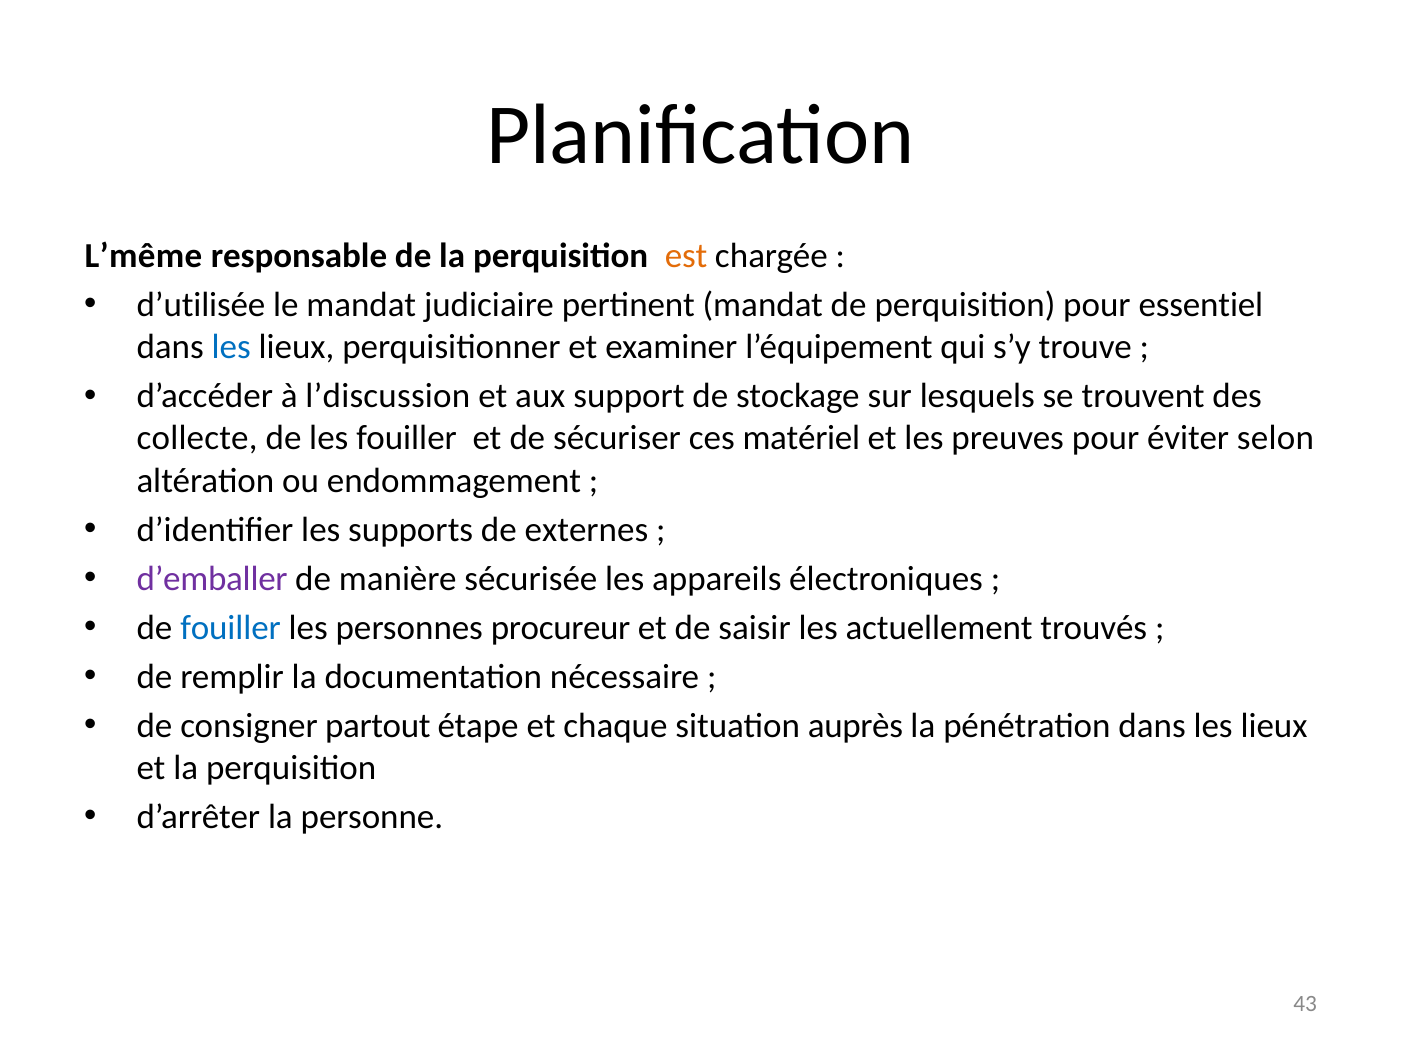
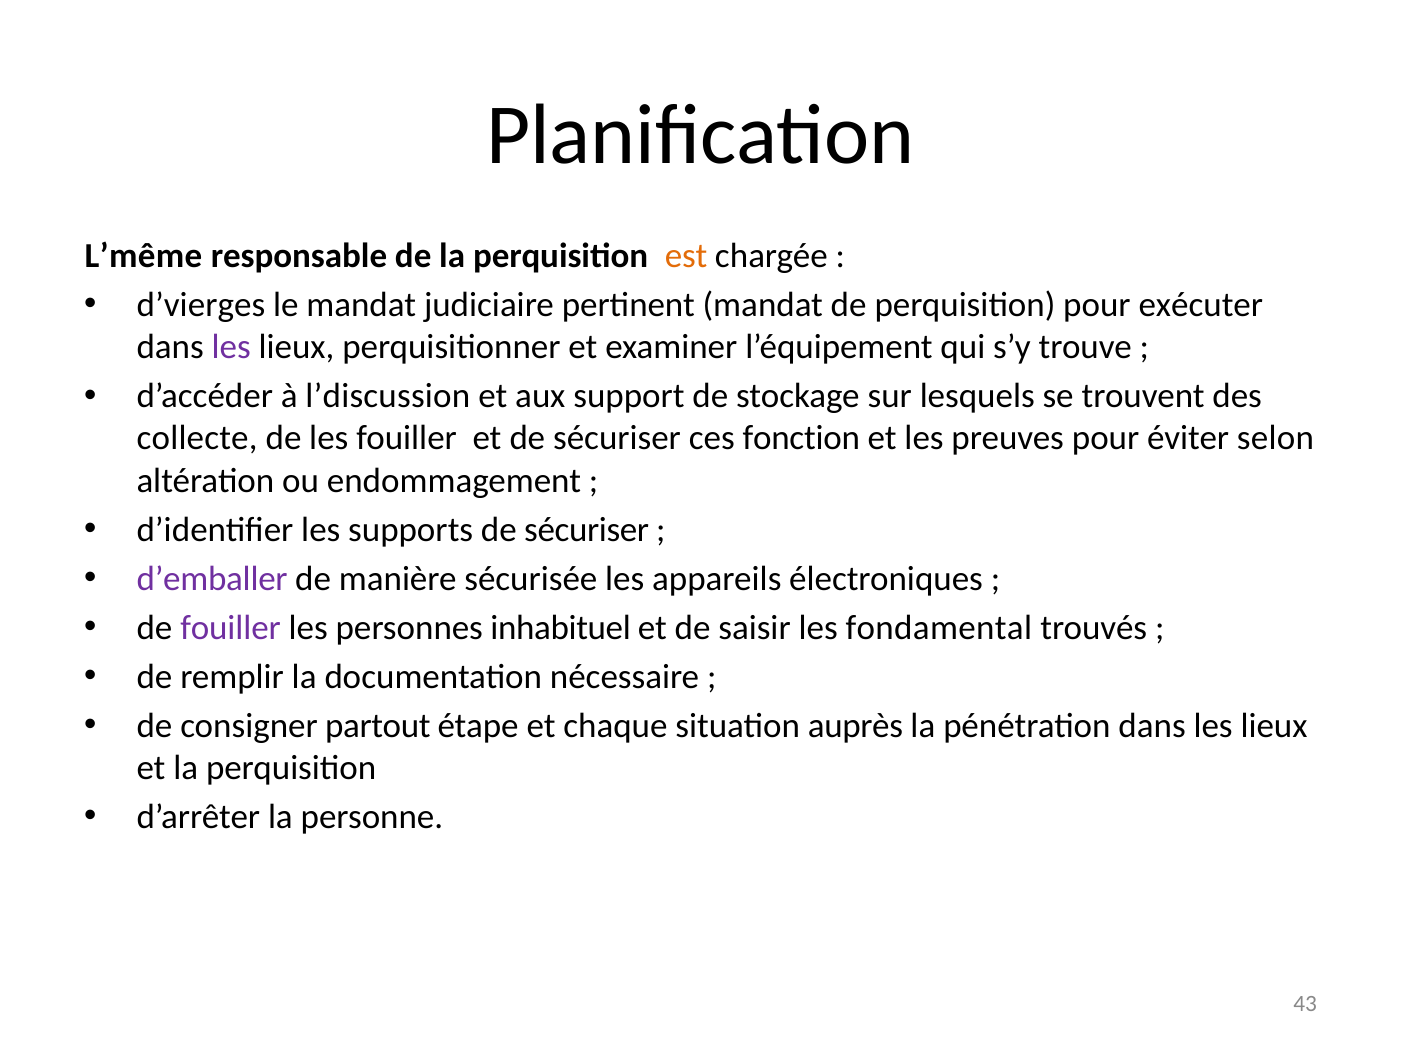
d’utilisée: d’utilisée -> d’vierges (201, 305)
essentiel: essentiel -> exécuter (1201, 305)
les colour: blue -> purple (231, 347)
matériel: matériel -> fonction (801, 438)
supports de externes: externes -> sécuriser (587, 529)
fouiller colour: blue -> purple (231, 627)
procureur: procureur -> inhabituel (561, 627)
actuellement: actuellement -> fondamental (939, 627)
